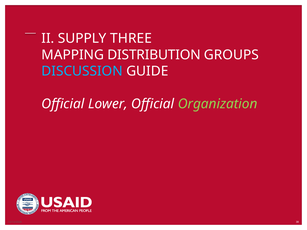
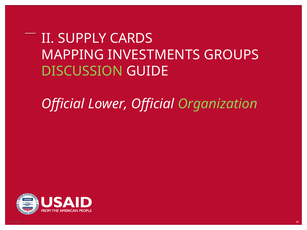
THREE: THREE -> CARDS (131, 38)
DISTRIBUTION: DISTRIBUTION -> INVESTMENTS (154, 55)
DISCUSSION colour: light blue -> light green (82, 71)
